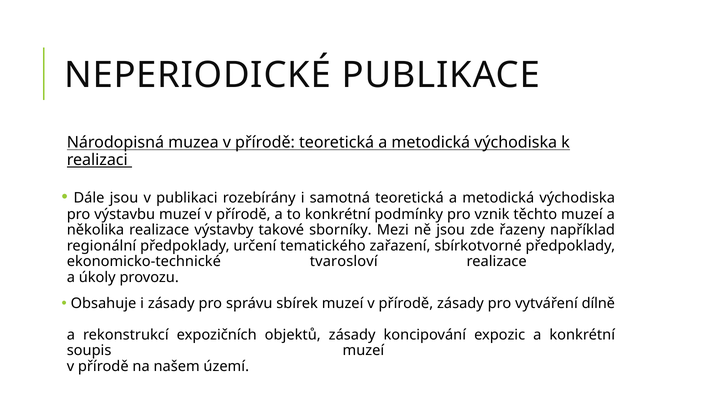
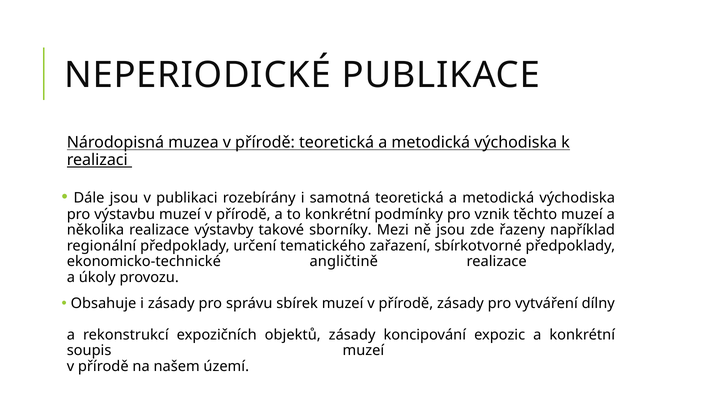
tvarosloví: tvarosloví -> angličtině (344, 262)
dílně: dílně -> dílny (598, 304)
